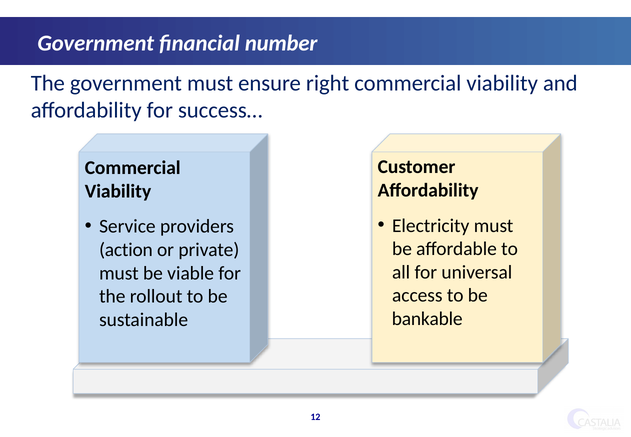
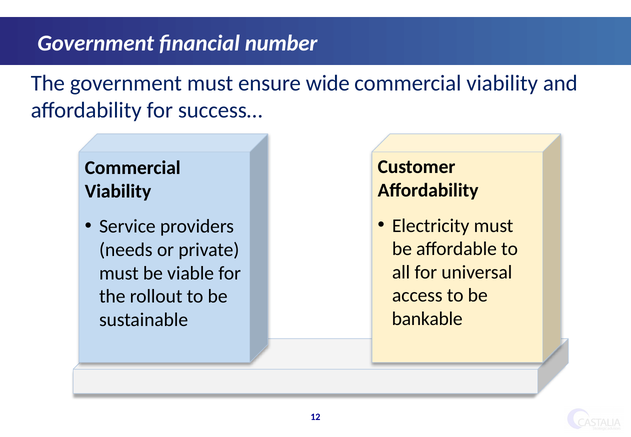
right: right -> wide (328, 83)
action: action -> needs (126, 250)
